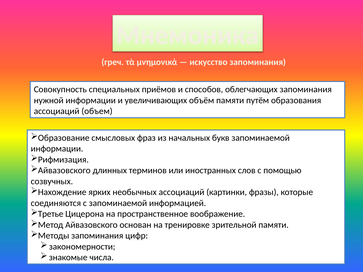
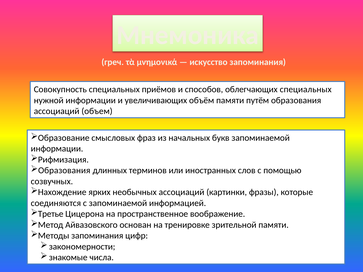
облегчающих запоминания: запоминания -> специальных (306, 90)
Айвазовского: Айвазовского -> Образования (64, 171)
